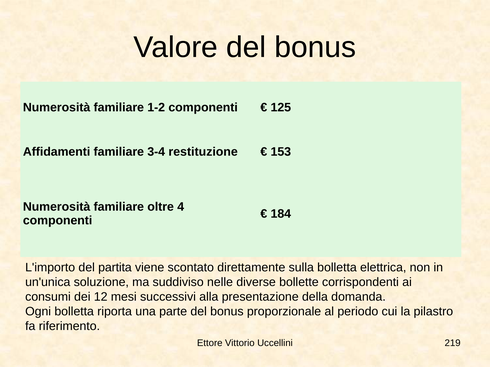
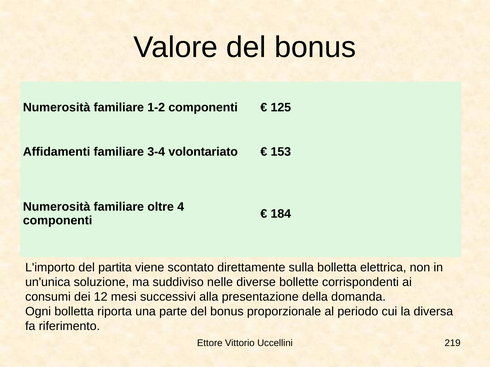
restituzione: restituzione -> volontariato (203, 152)
pilastro: pilastro -> diversa (433, 312)
